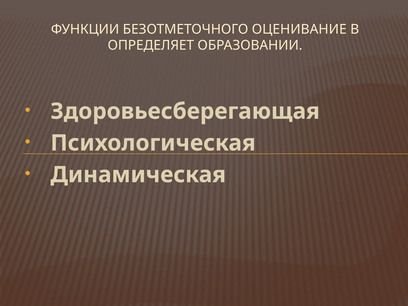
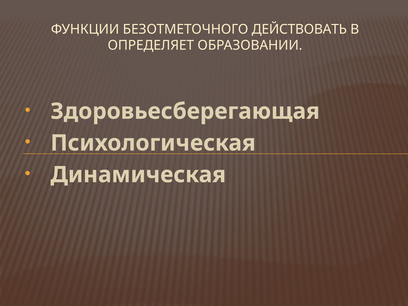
ОЦЕНИВАНИЕ: ОЦЕНИВАНИЕ -> ДЕЙСТВОВАТЬ (299, 29)
